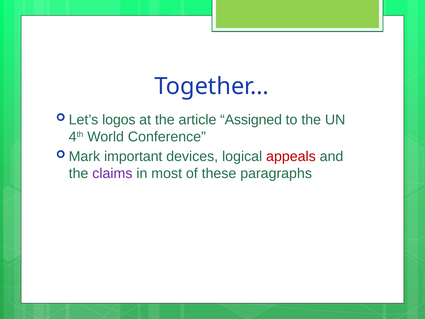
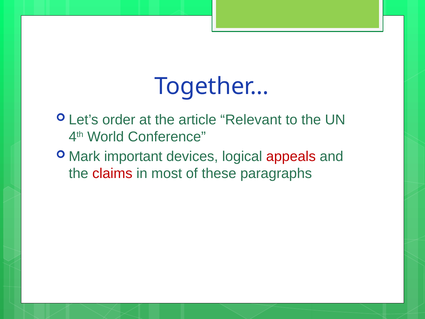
logos: logos -> order (119, 120)
Assigned: Assigned -> Relevant (251, 120)
claims colour: purple -> red (112, 173)
